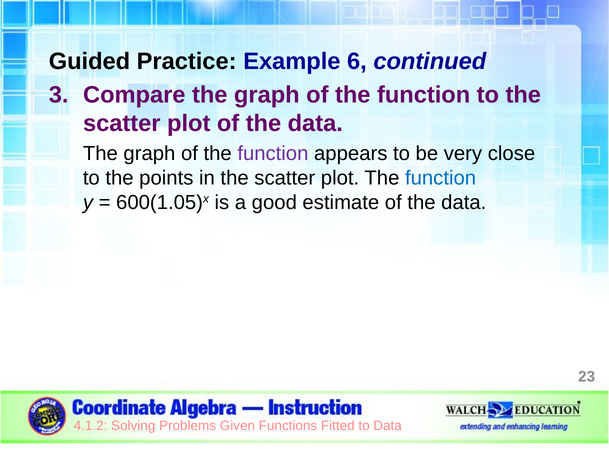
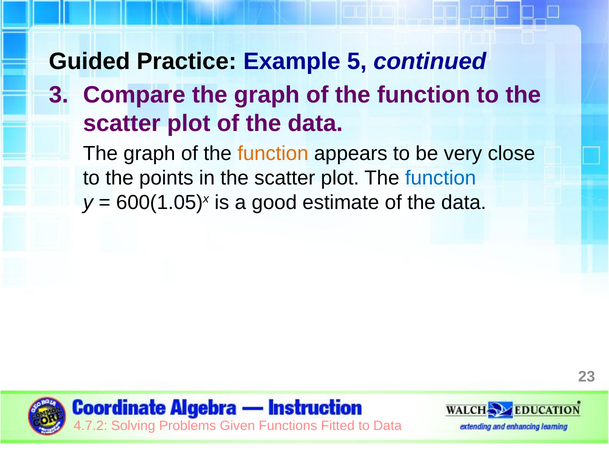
6: 6 -> 5 (357, 62)
function colour: purple -> orange (273, 153)
4.1.2: 4.1.2 -> 4.7.2 (91, 426)
